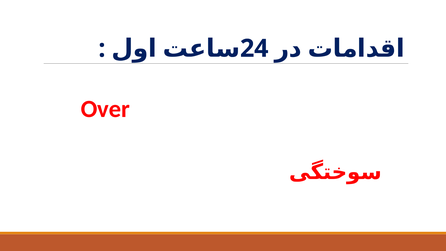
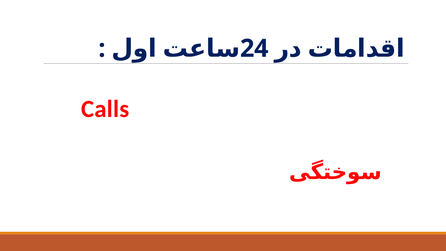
Over: Over -> Calls (105, 109)
